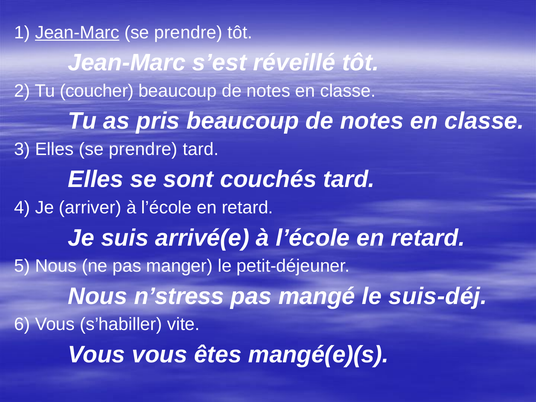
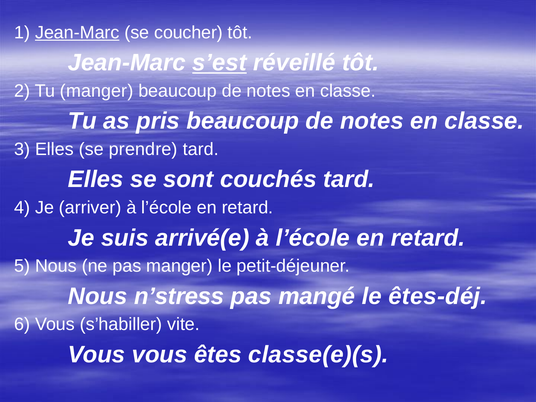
prendre: prendre -> coucher (188, 33)
s’est underline: none -> present (219, 63)
Tu coucher: coucher -> manger (97, 91)
suis-déj: suis-déj -> êtes-déj (438, 296)
mangé(e)(s: mangé(e)(s -> classe(e)(s (318, 355)
